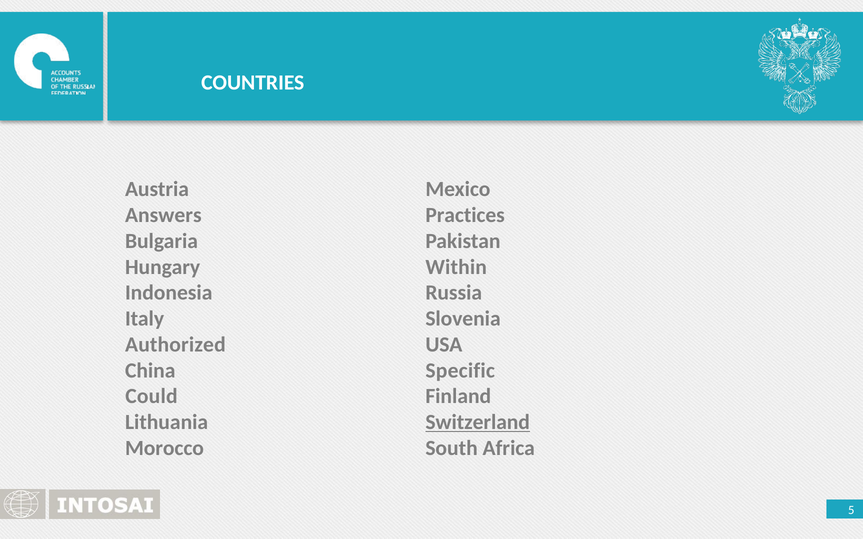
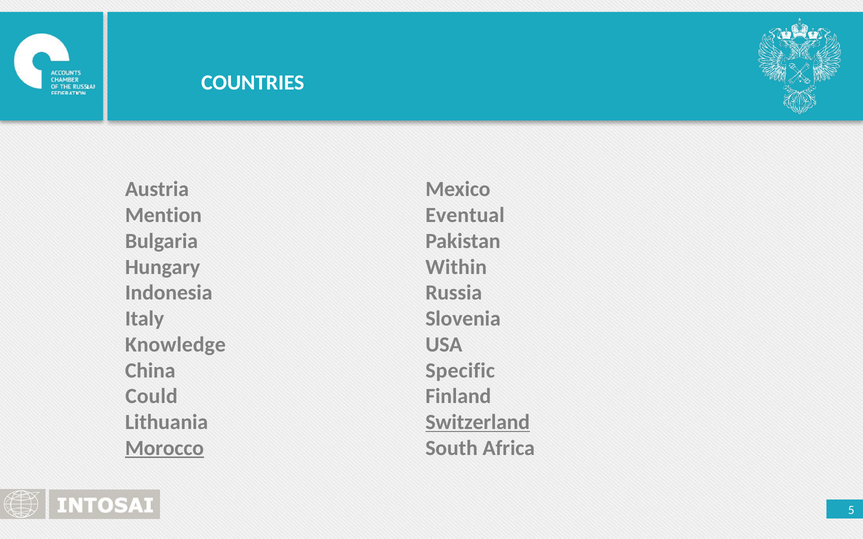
Answers: Answers -> Mention (163, 215)
Practices: Practices -> Eventual (465, 215)
Authorized: Authorized -> Knowledge (175, 345)
Morocco underline: none -> present (164, 448)
